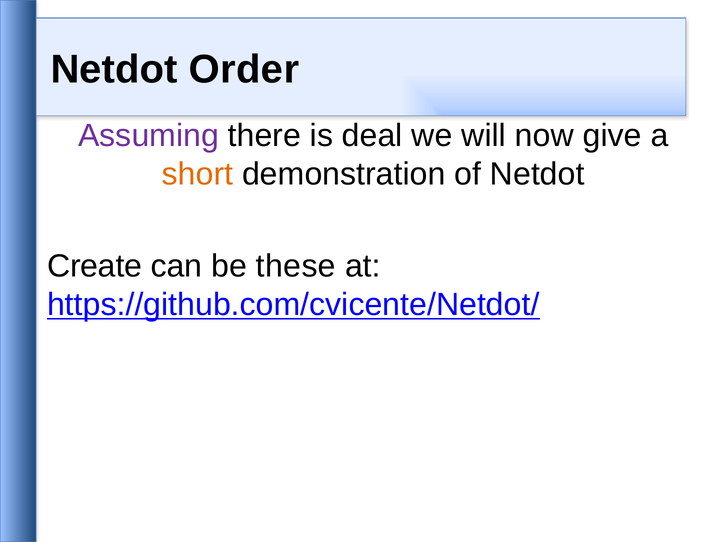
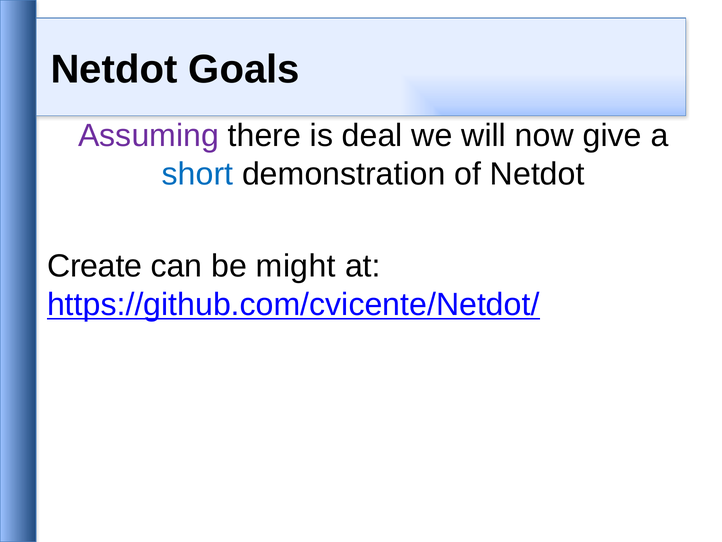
Order: Order -> Goals (244, 70)
short colour: orange -> blue (198, 174)
these: these -> might (296, 266)
